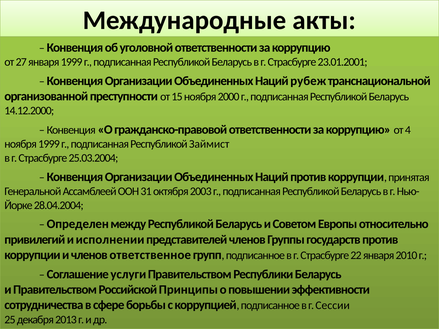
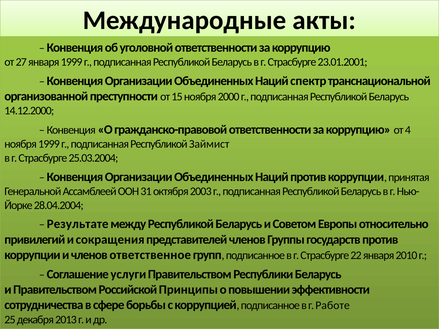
рубеж: рубеж -> спектр (308, 81)
Определен: Определен -> Результате (78, 224)
исполнении: исполнении -> сокращения (110, 240)
Сессии: Сессии -> Работе (333, 306)
